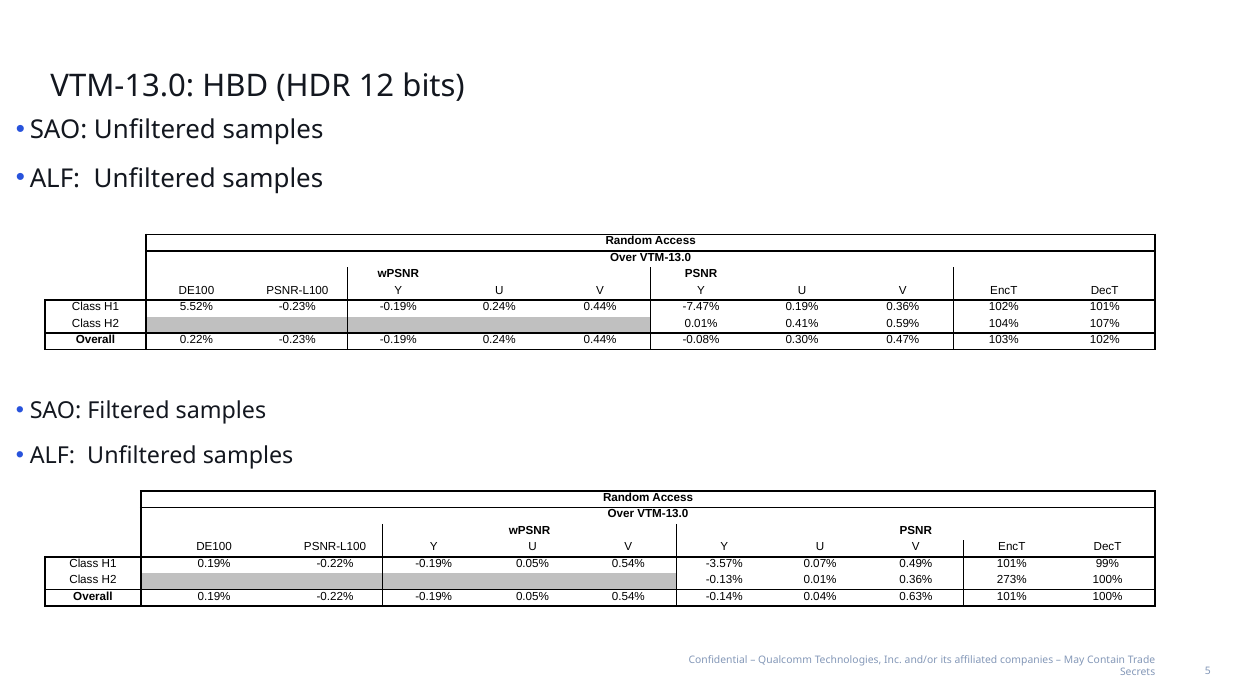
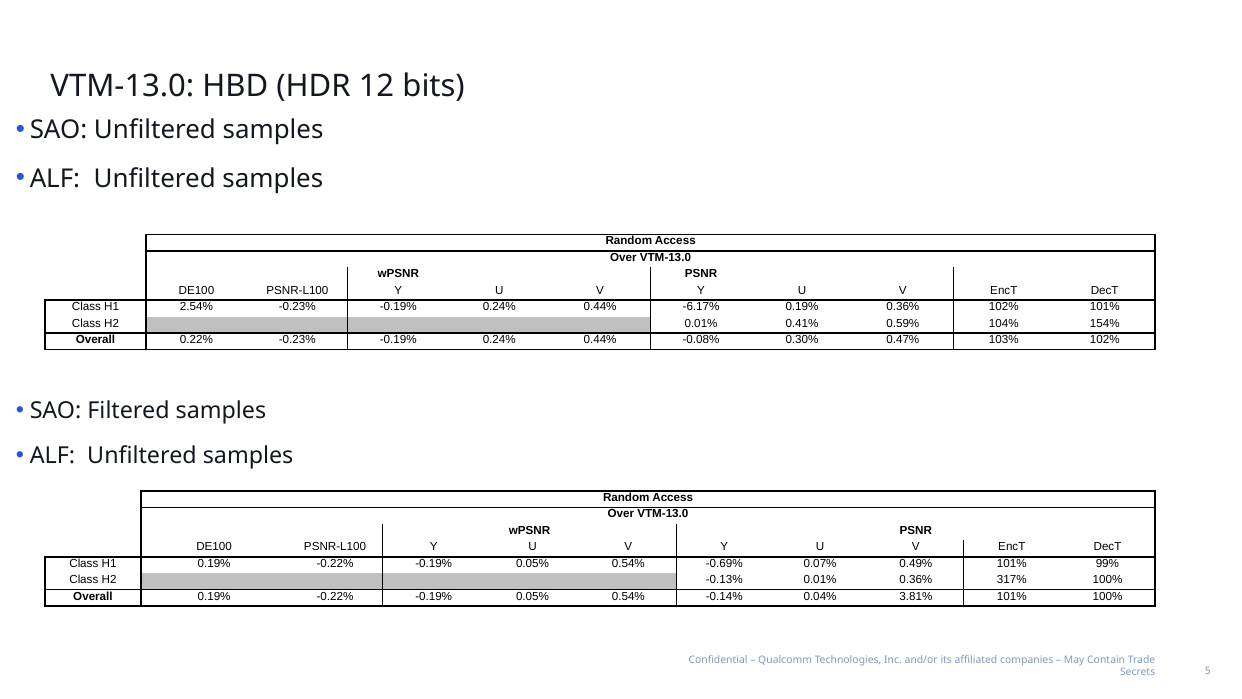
5.52%: 5.52% -> 2.54% (196, 307)
-7.47%: -7.47% -> -6.17% (701, 307)
107%: 107% -> 154% (1105, 323)
-3.57%: -3.57% -> -0.69% (724, 563)
273%: 273% -> 317% (1012, 580)
0.63%: 0.63% -> 3.81% (916, 596)
